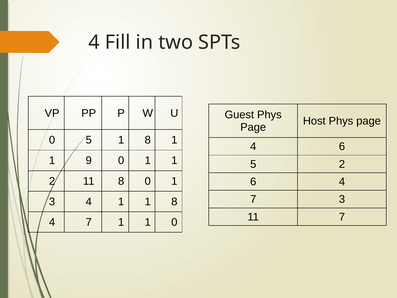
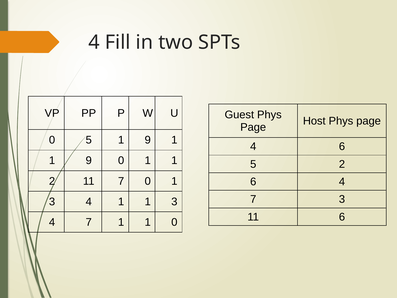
5 1 8: 8 -> 9 (148, 140)
11 8: 8 -> 7 (121, 181)
1 1 8: 8 -> 3 (174, 202)
11 7: 7 -> 6 (342, 217)
